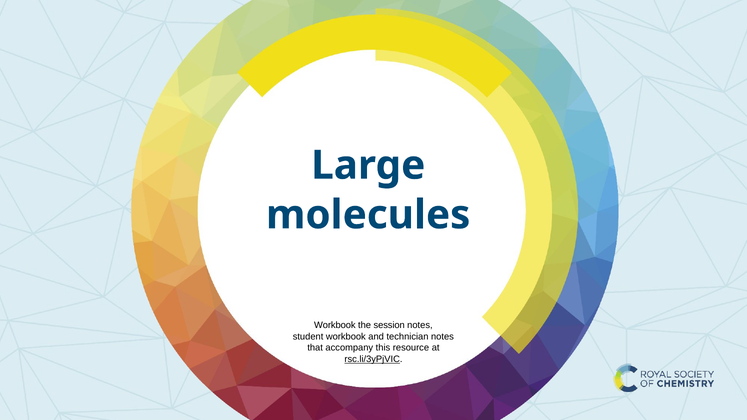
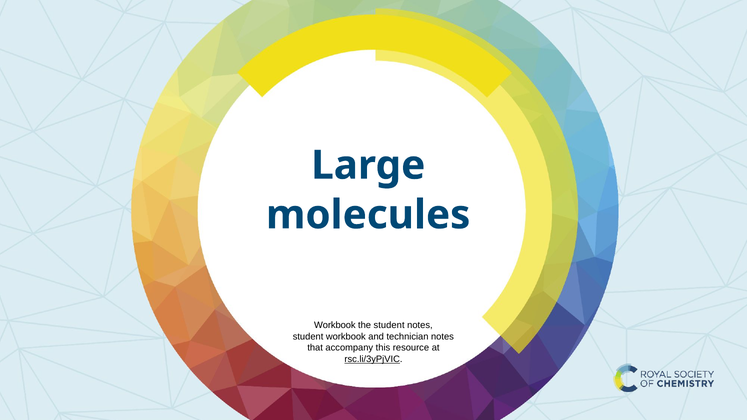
the session: session -> student (389, 326)
